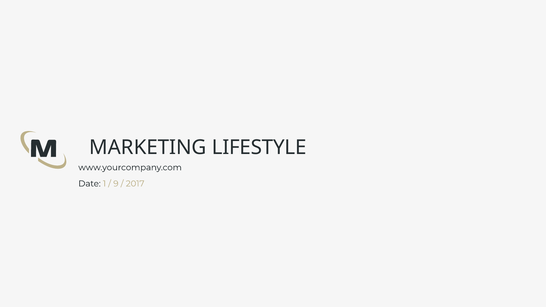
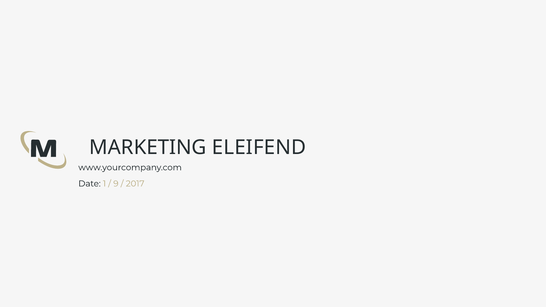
LIFESTYLE: LIFESTYLE -> ELEIFEND (259, 147)
